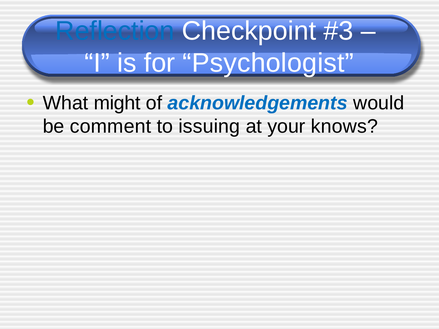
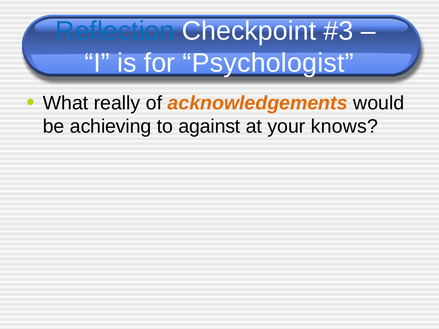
might: might -> really (117, 103)
acknowledgements colour: blue -> orange (258, 103)
comment: comment -> achieving (111, 126)
issuing: issuing -> against (209, 126)
